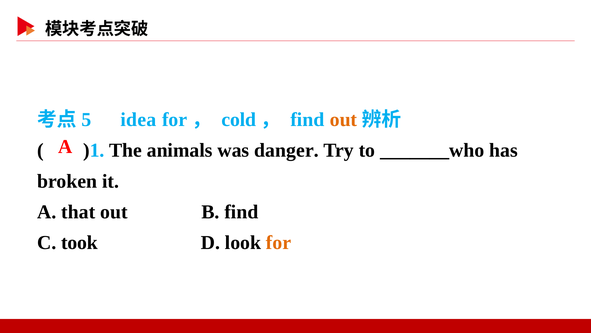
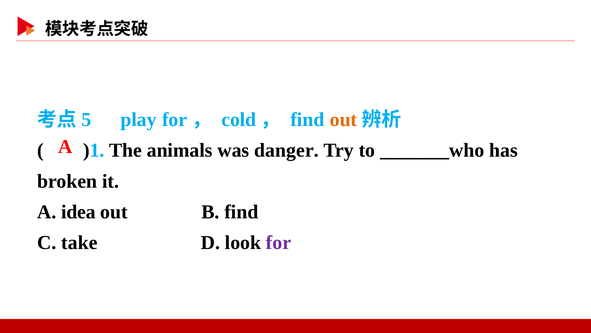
idea: idea -> play (139, 119)
that: that -> idea (78, 212)
took: took -> take (79, 242)
for colour: orange -> purple (279, 242)
